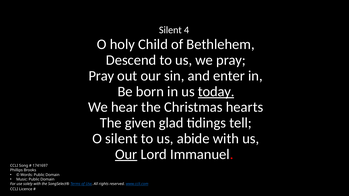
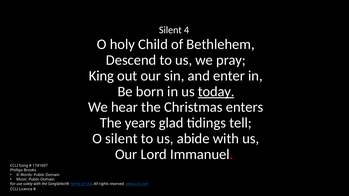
Pray: Pray -> King (101, 76)
hearts: hearts -> enters (245, 107)
given: given -> years (140, 123)
Our underline: present -> none (126, 154)
